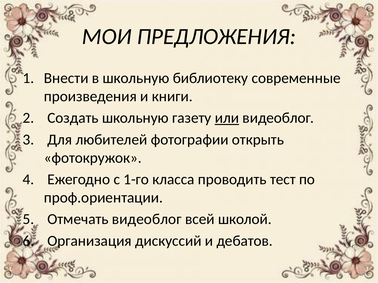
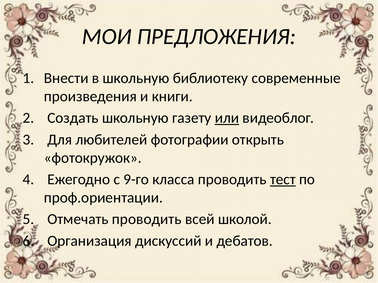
1-го: 1-го -> 9-го (136, 180)
тест underline: none -> present (283, 180)
Отмечать видеоблог: видеоблог -> проводить (147, 220)
